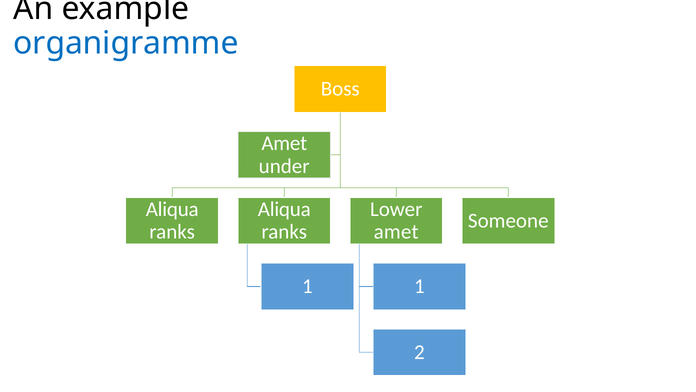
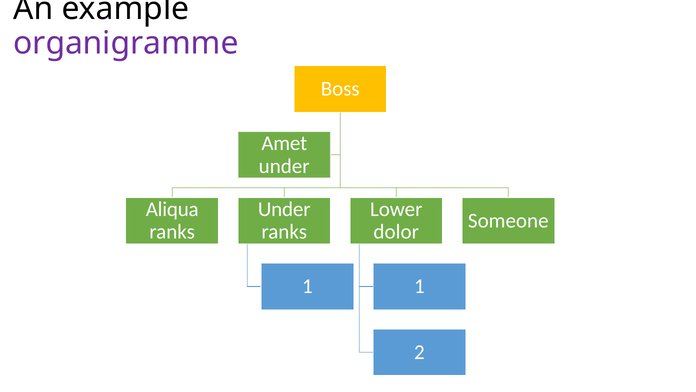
organigramme colour: blue -> purple (126, 43)
Aliqua: Aliqua -> Under (284, 209)
amet: amet -> dolor (396, 232)
